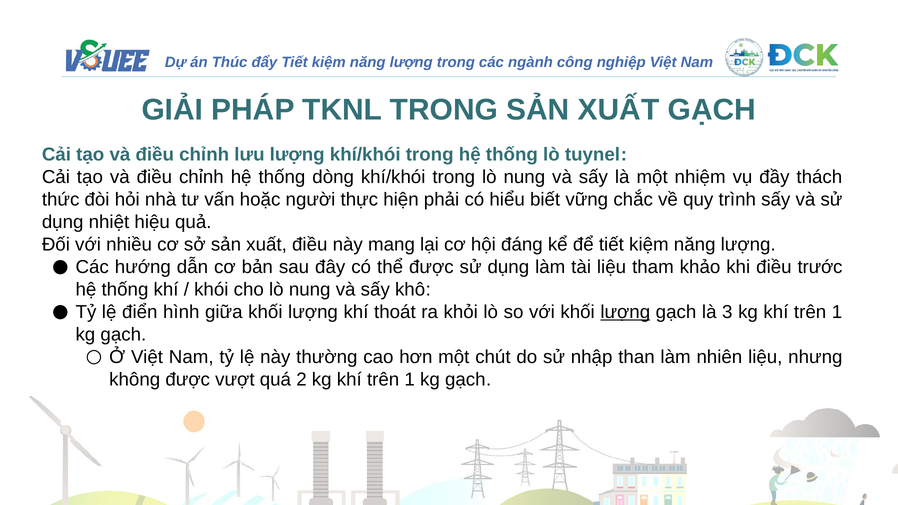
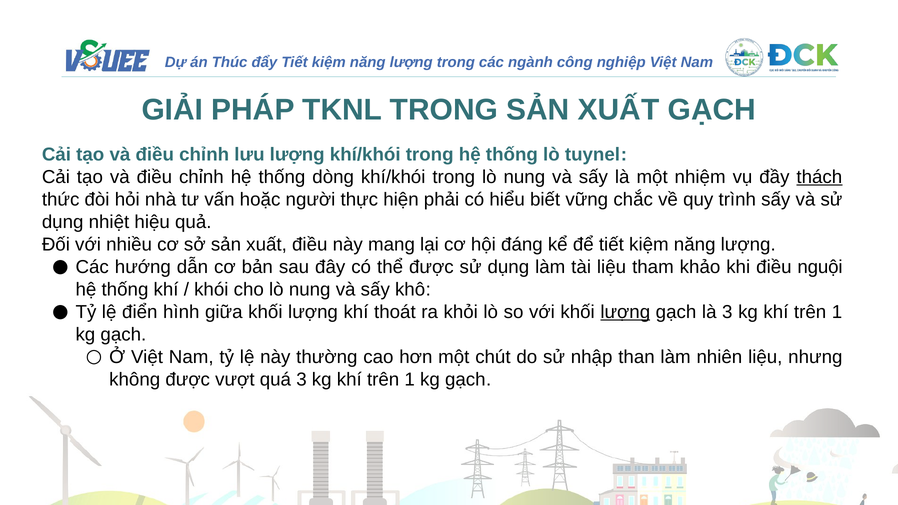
thách underline: none -> present (819, 177)
trước: trước -> nguội (820, 267)
quá 2: 2 -> 3 (301, 380)
